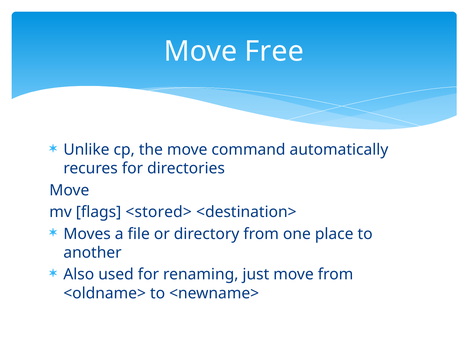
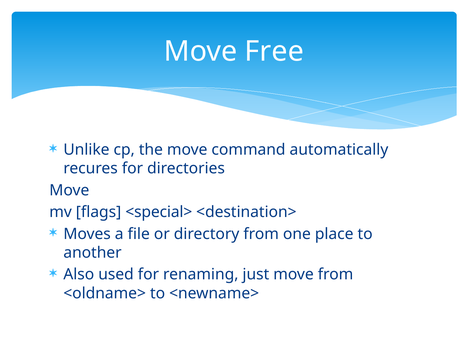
<stored>: <stored> -> <special> (159, 212)
